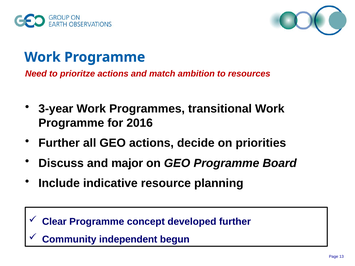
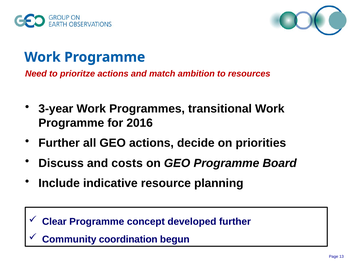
major: major -> costs (127, 163)
independent: independent -> coordination (128, 240)
